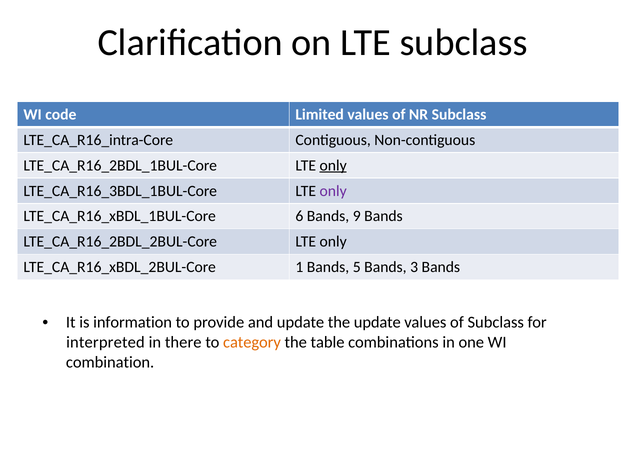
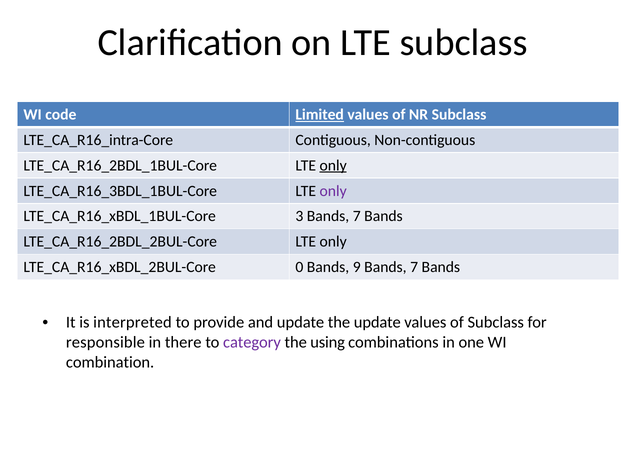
Limited underline: none -> present (320, 115)
6: 6 -> 3 (299, 216)
9: 9 -> 7 (357, 216)
1: 1 -> 0 (299, 267)
5: 5 -> 9 (357, 267)
3: 3 -> 7 (414, 267)
information: information -> interpreted (132, 322)
interpreted: interpreted -> responsible (105, 342)
category colour: orange -> purple (252, 342)
table: table -> using (328, 342)
